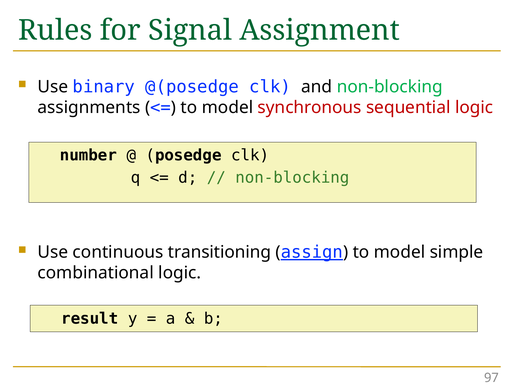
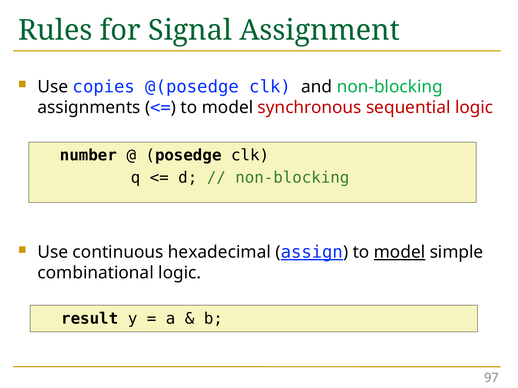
binary: binary -> copies (104, 87)
transitioning: transitioning -> hexadecimal (219, 253)
model underline: none -> present (400, 253)
